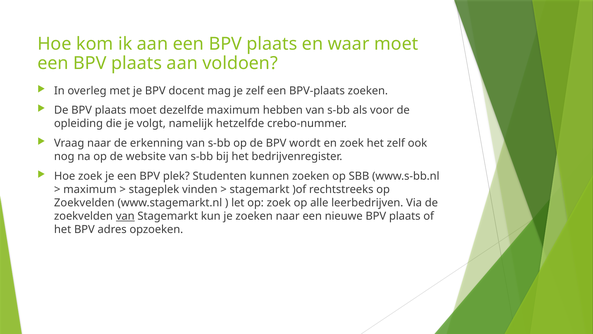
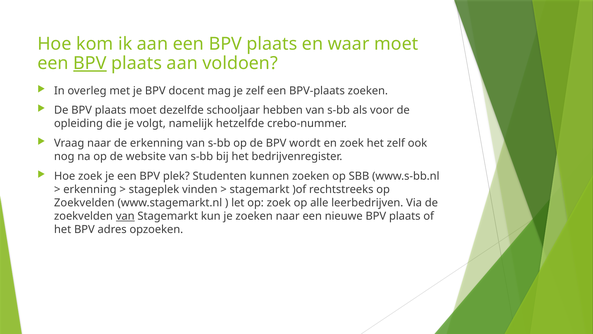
BPV underline: none -> present (90, 63)
dezelfde maximum: maximum -> schooljaar (233, 110)
maximum: maximum -> erkenning (90, 189)
